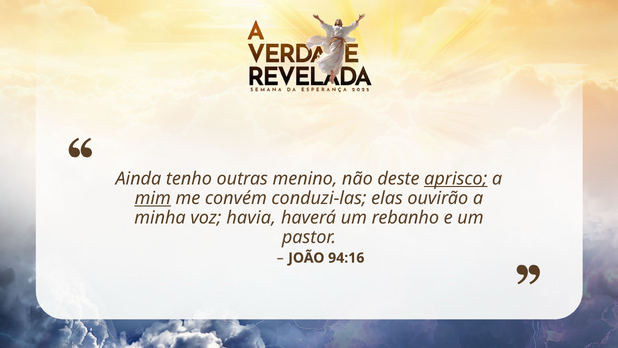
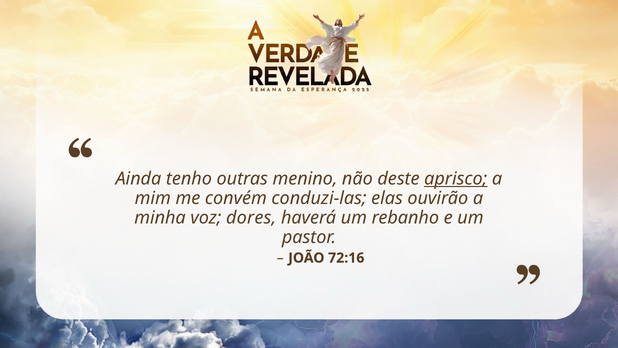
mim underline: present -> none (153, 198)
havia: havia -> dores (251, 218)
94:16: 94:16 -> 72:16 (346, 258)
